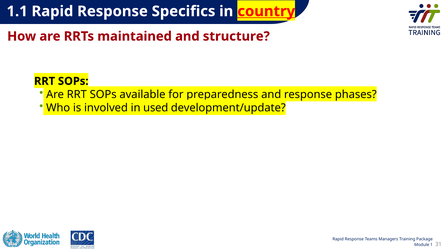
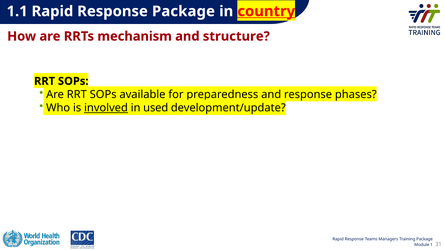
Response Specifics: Specifics -> Package (183, 11)
maintained: maintained -> mechanism (135, 36)
involved underline: none -> present (106, 108)
